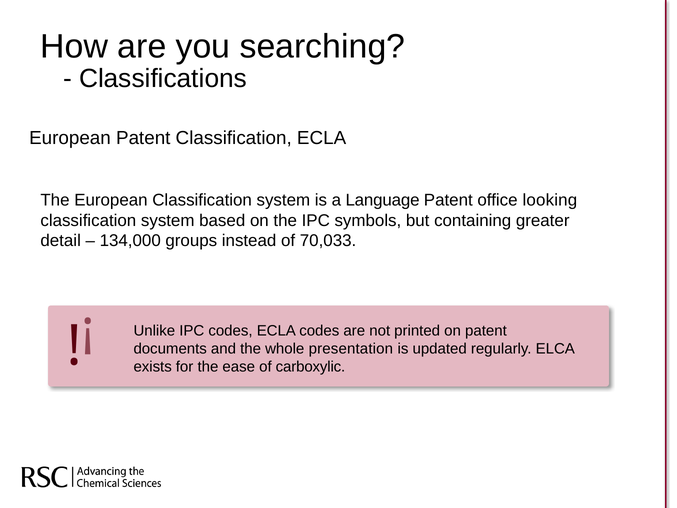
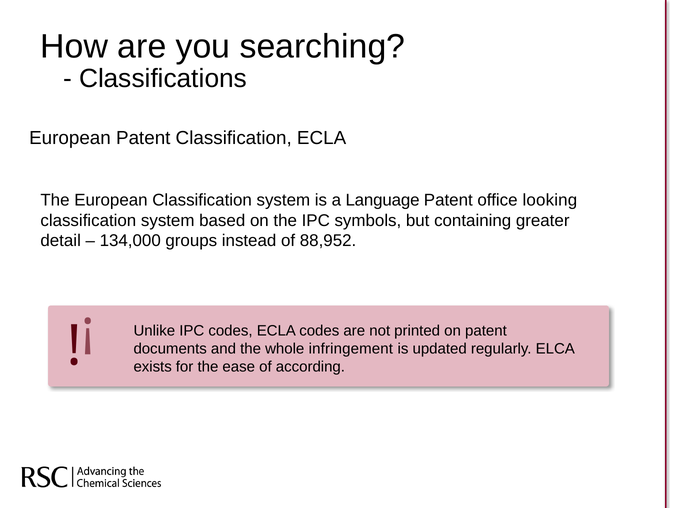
70,033: 70,033 -> 88,952 (328, 241)
presentation: presentation -> infringement (351, 348)
carboxylic: carboxylic -> according (310, 367)
